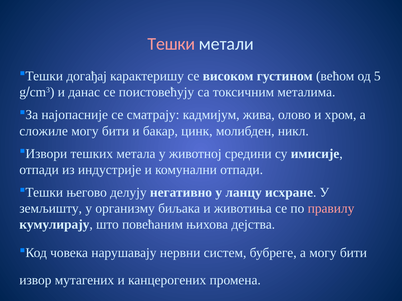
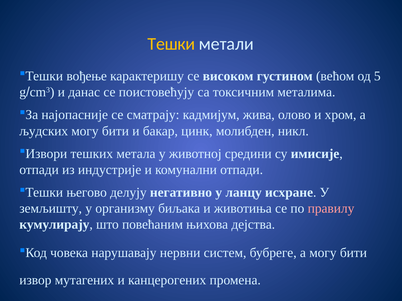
Тешки colour: pink -> yellow (171, 44)
догађај: догађај -> вођење (87, 76)
сложиле: сложиле -> људских (44, 131)
